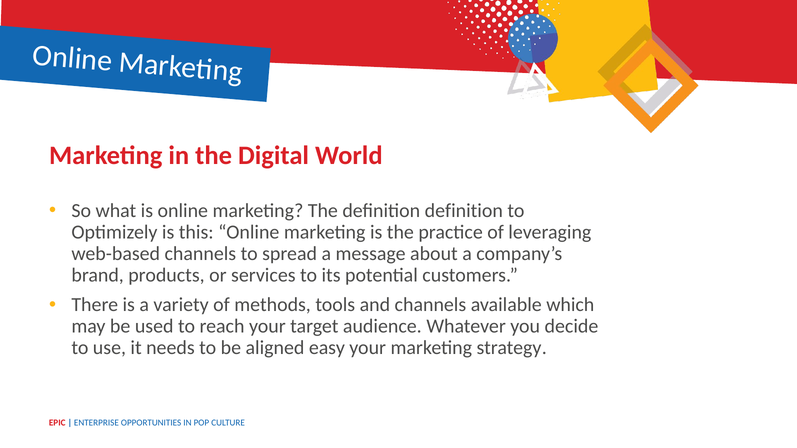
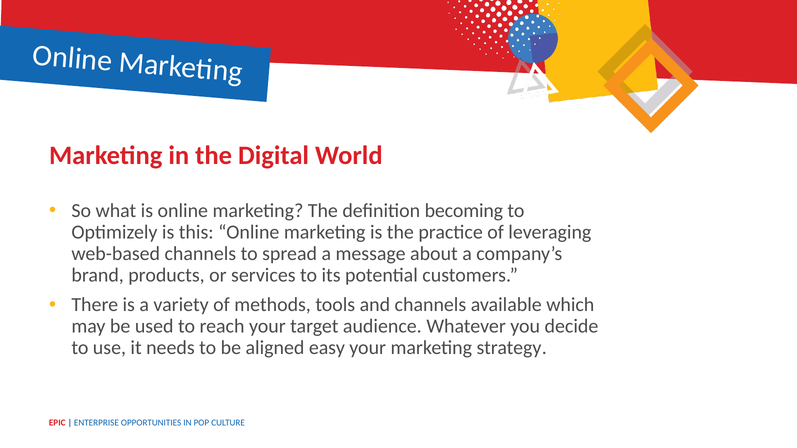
definition definition: definition -> becoming (464, 211)
